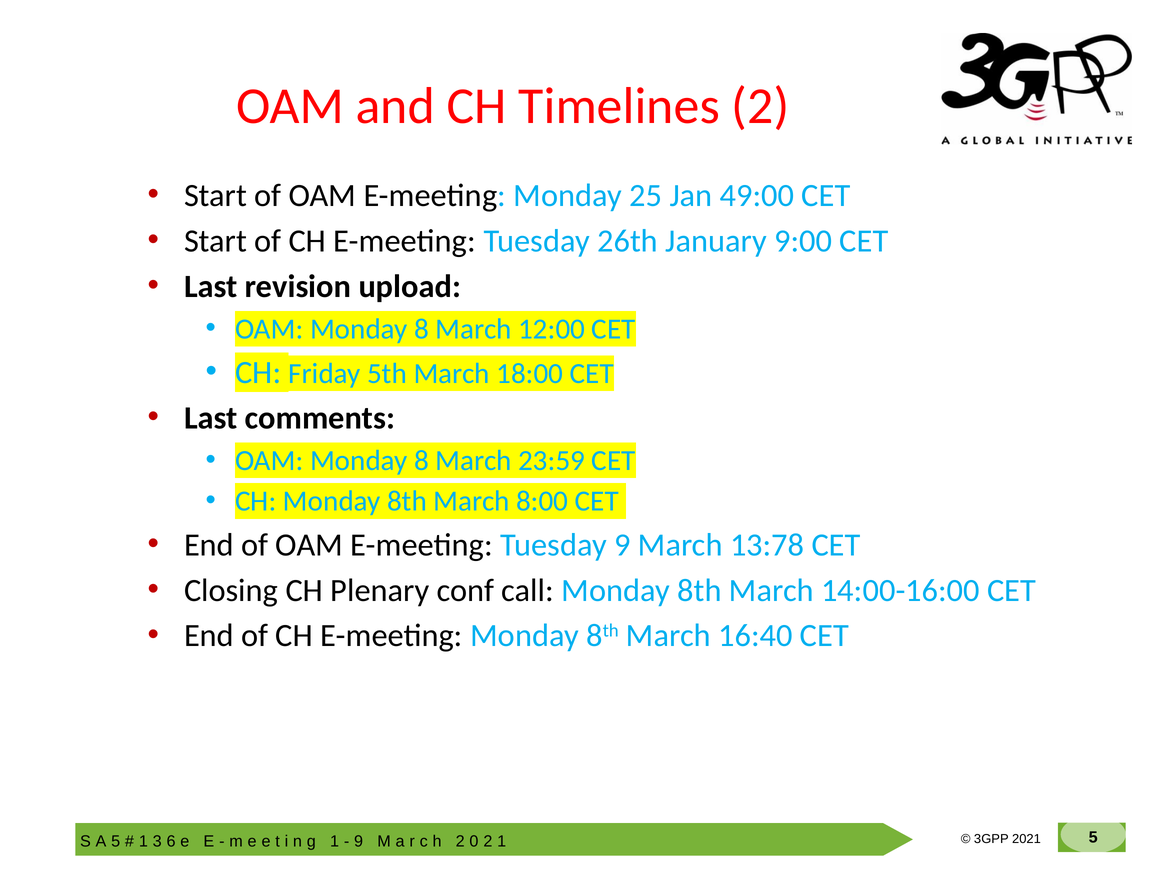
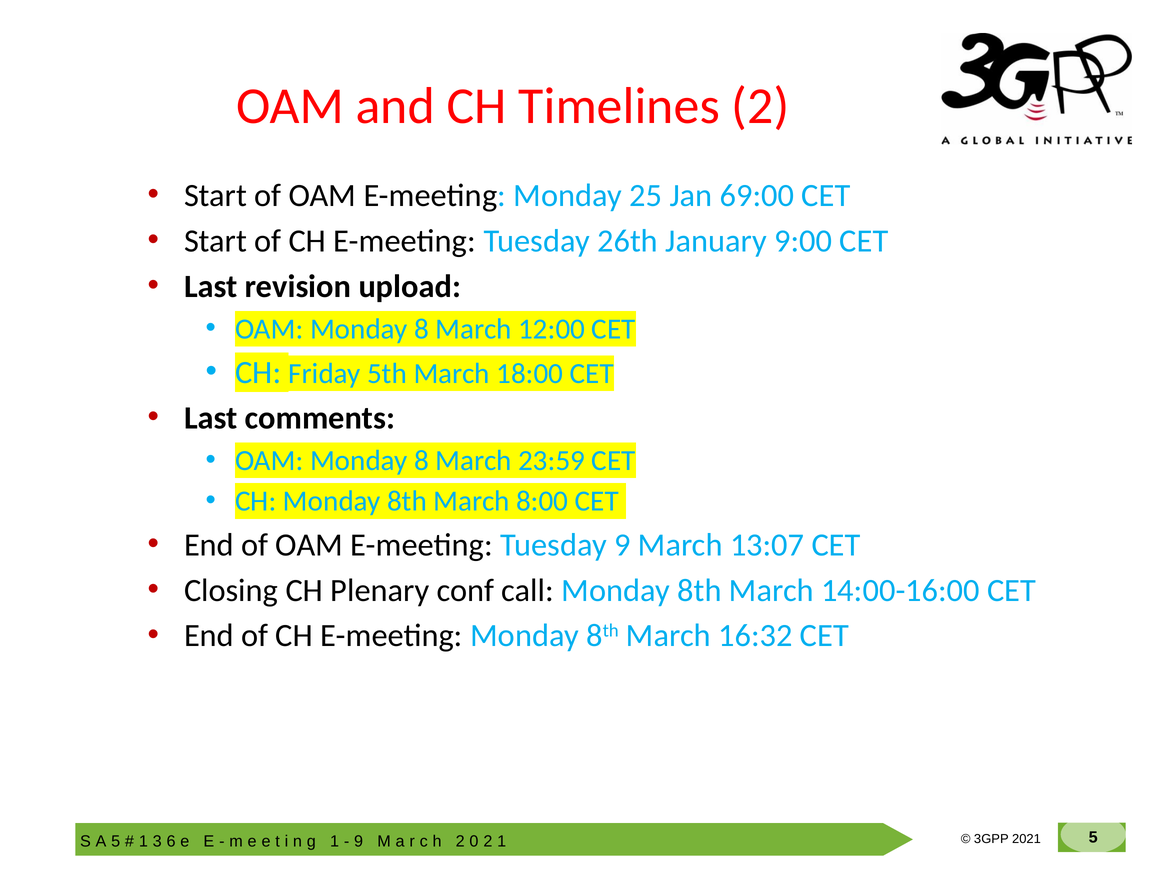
49:00: 49:00 -> 69:00 (757, 195)
13:78: 13:78 -> 13:07 (767, 545)
16:40: 16:40 -> 16:32 (755, 635)
